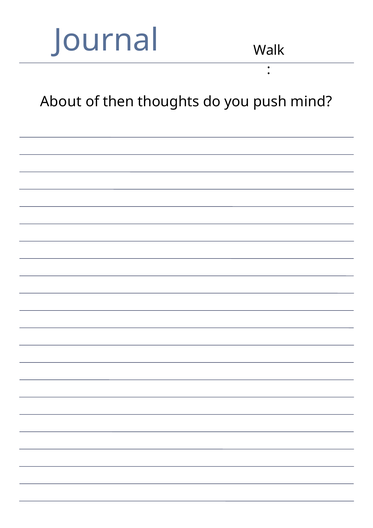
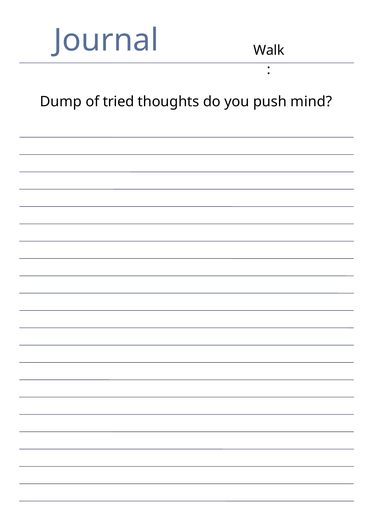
About: About -> Dump (61, 101)
then: then -> tried (118, 101)
